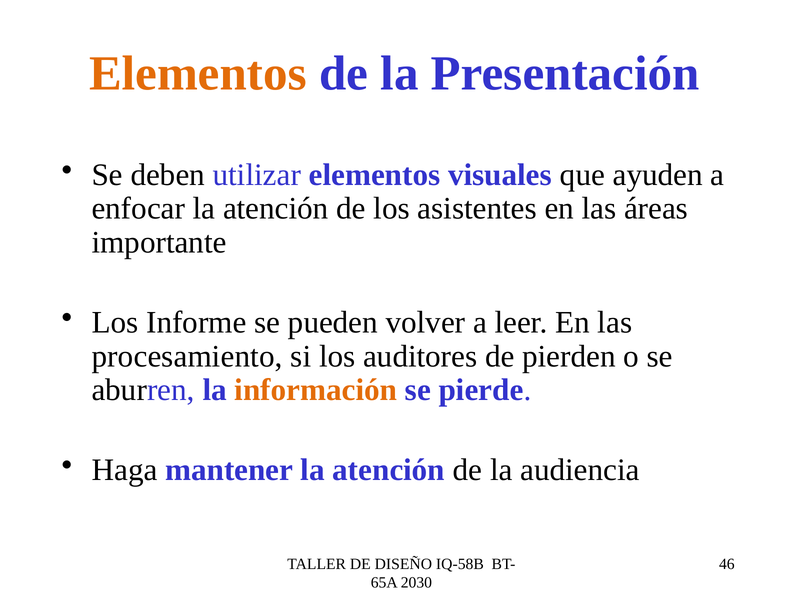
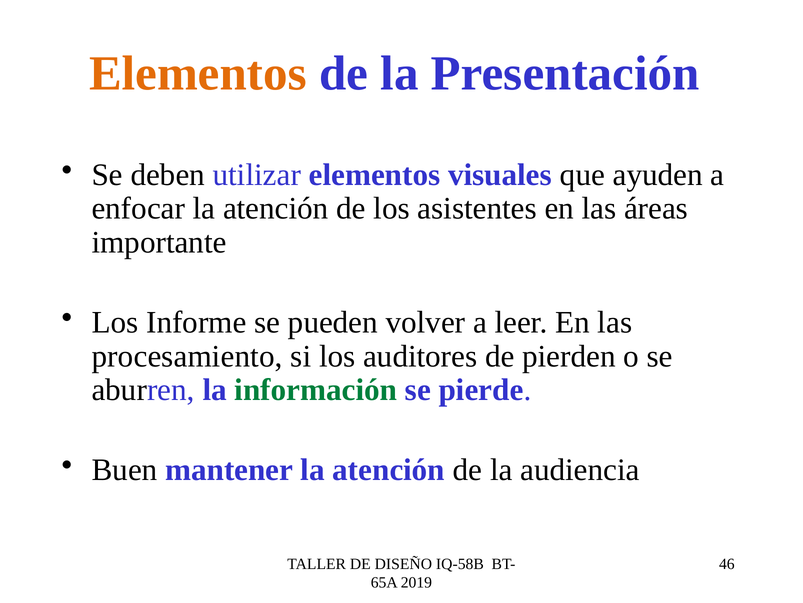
información colour: orange -> green (316, 390)
Haga: Haga -> Buen (125, 470)
2030: 2030 -> 2019 (416, 582)
